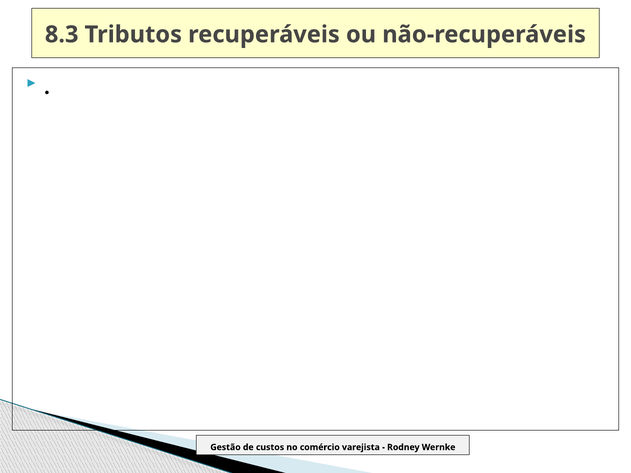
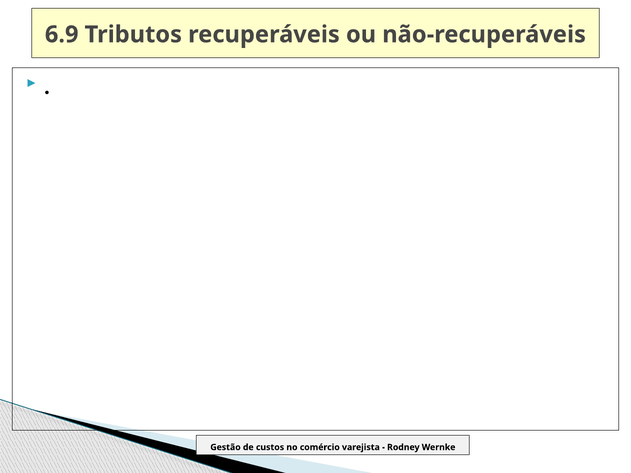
8.3: 8.3 -> 6.9 (62, 35)
